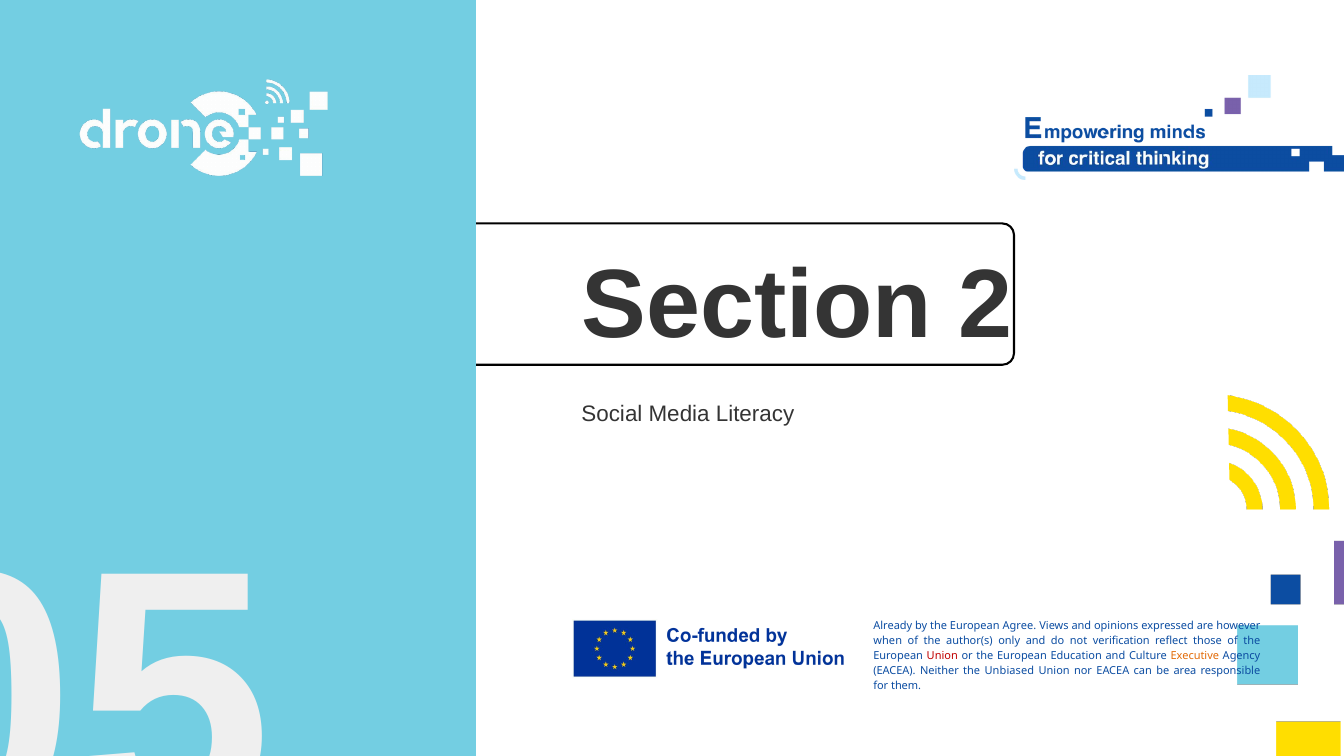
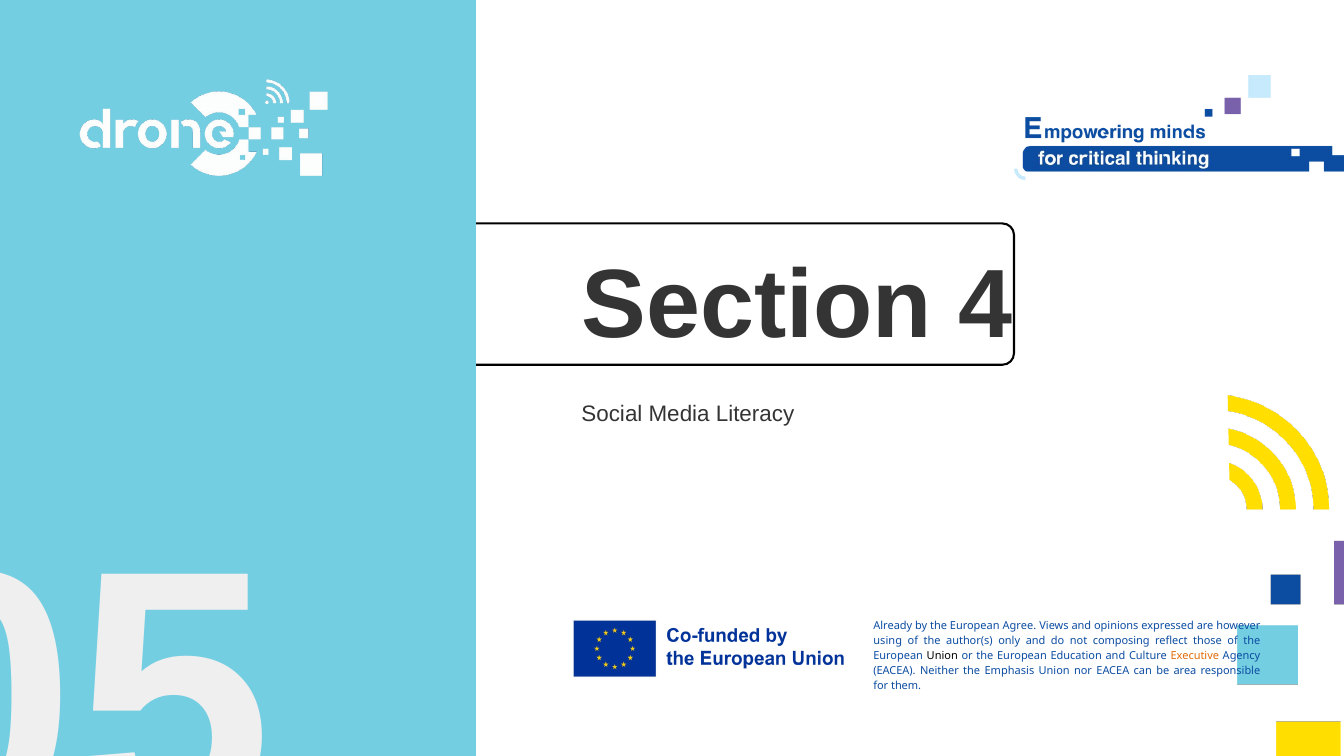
2: 2 -> 4 (986, 305)
when: when -> using (888, 641)
verification: verification -> composing (1121, 641)
Union colour: red -> black (942, 656)
Unbiased: Unbiased -> Emphasis (1009, 671)
